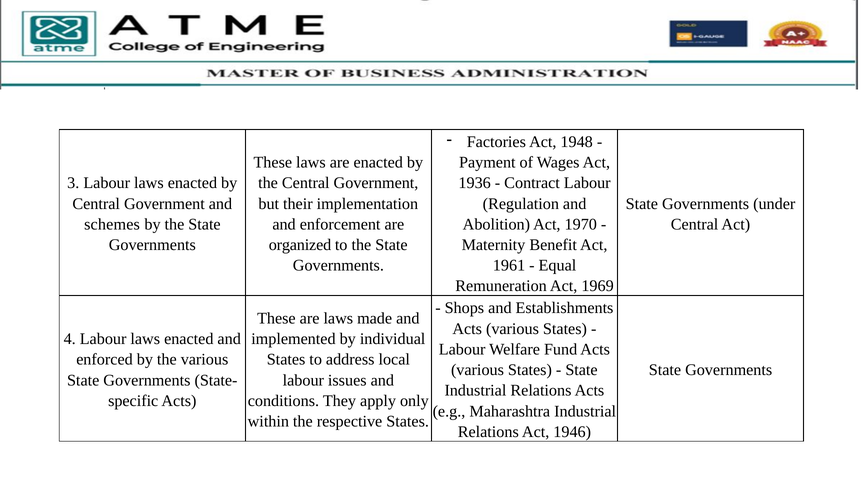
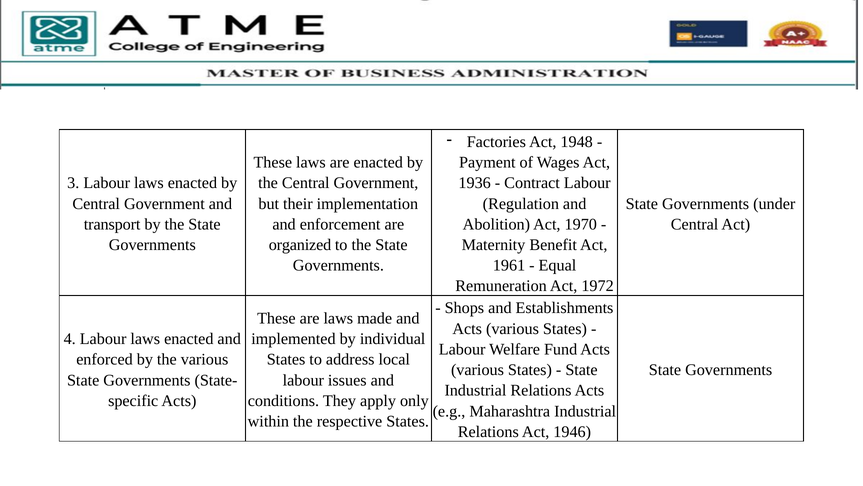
schemes: schemes -> transport (112, 224)
1969: 1969 -> 1972 (598, 286)
